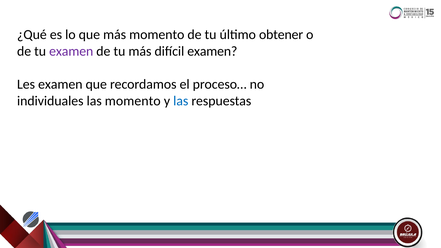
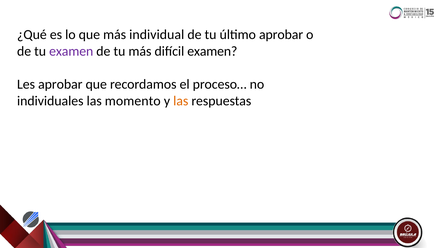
más momento: momento -> individual (157, 35)
último obtener: obtener -> aprobar (281, 35)
Les examen: examen -> aprobar (60, 84)
las colour: blue -> orange (181, 101)
